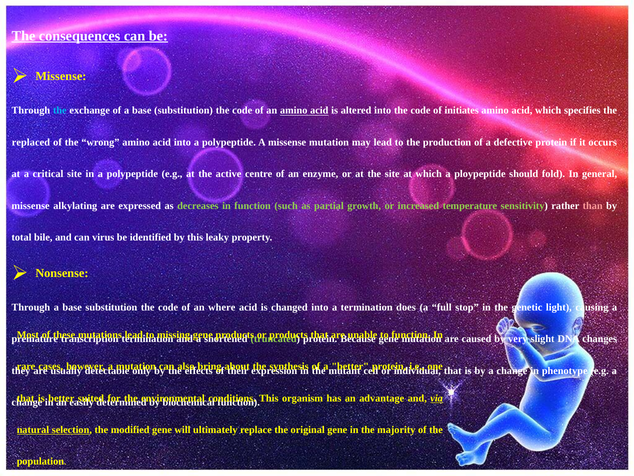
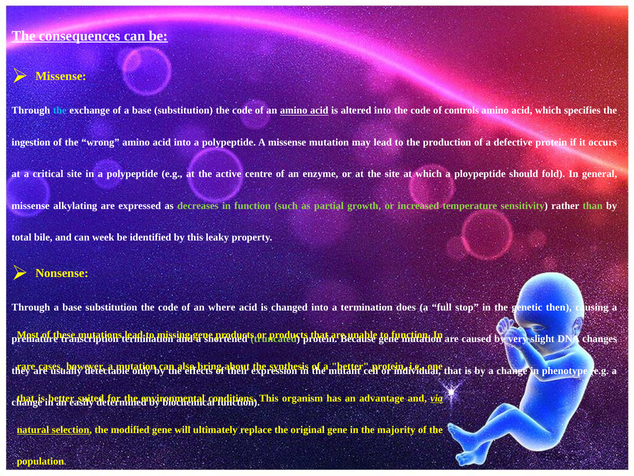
initiates: initiates -> controls (462, 110)
replaced: replaced -> ingestion (31, 142)
than colour: pink -> light green (593, 206)
virus: virus -> week (103, 237)
light: light -> then (559, 307)
